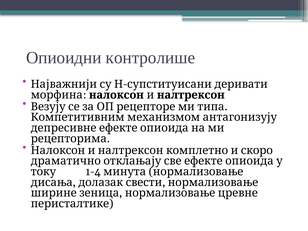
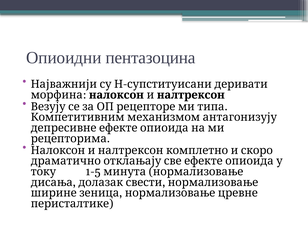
контролише: контролише -> пентазоцина (151, 58)
1-4: 1-4 -> 1-5 (93, 172)
